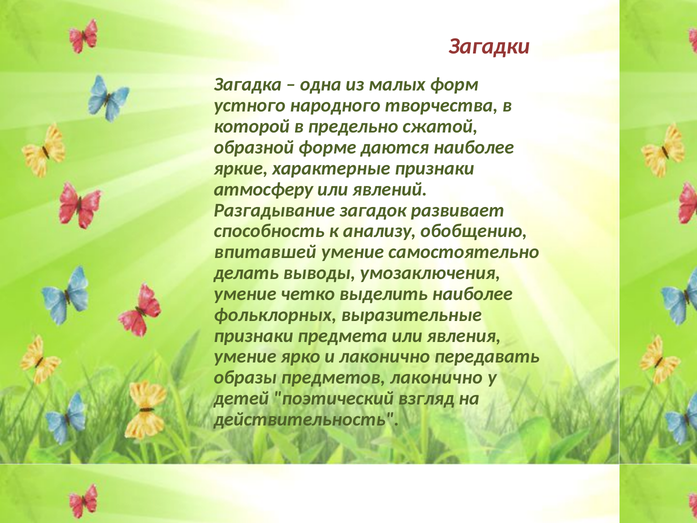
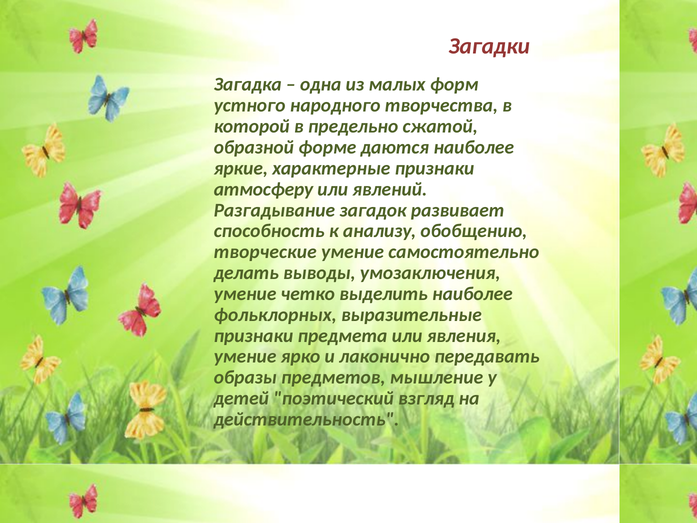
впитавшей: впитавшей -> творческие (265, 252)
предметов лаконично: лаконично -> мышление (436, 377)
